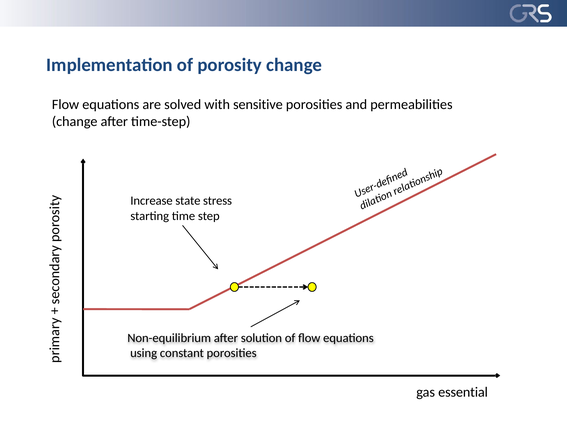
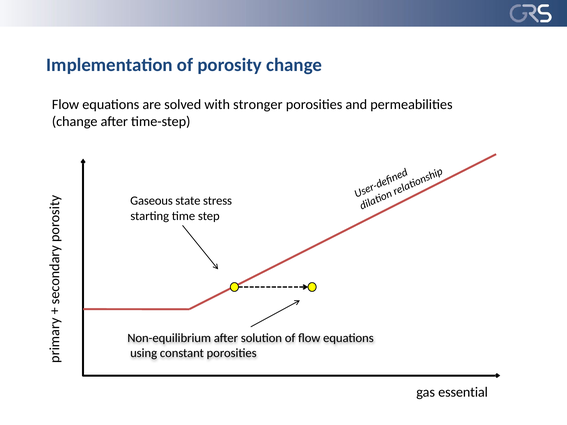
sensitive: sensitive -> stronger (258, 105)
Increase: Increase -> Gaseous (152, 201)
